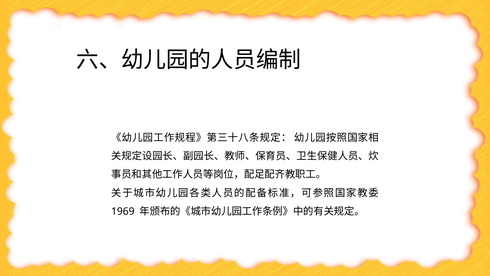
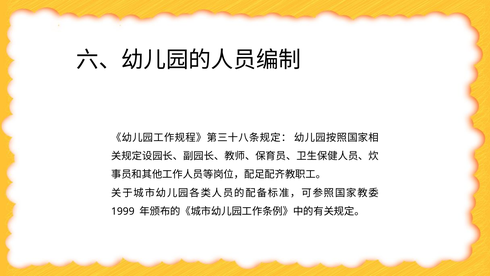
1969: 1969 -> 1999 (123, 211)
